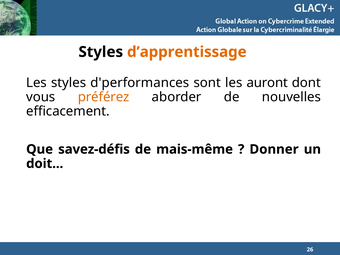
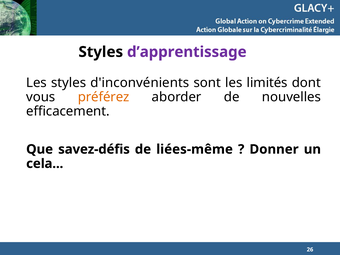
d’apprentissage colour: orange -> purple (187, 52)
d'performances: d'performances -> d'inconvénients (140, 83)
auront: auront -> limités (267, 83)
mais-même: mais-même -> liées-même (195, 149)
doit: doit -> cela (45, 164)
